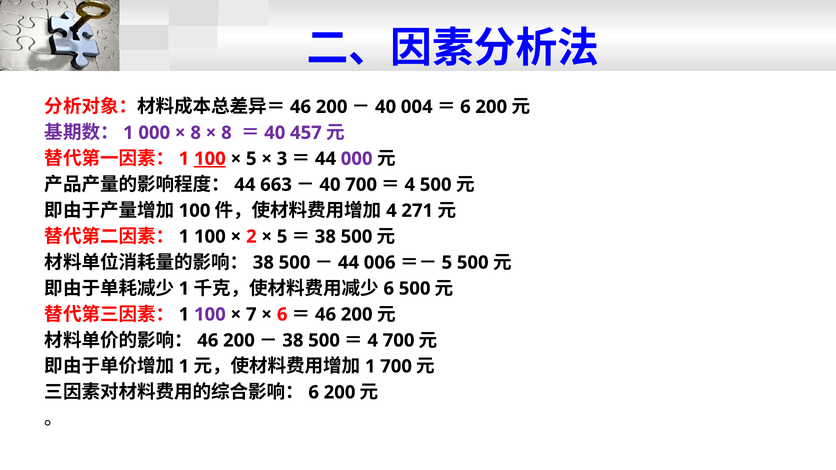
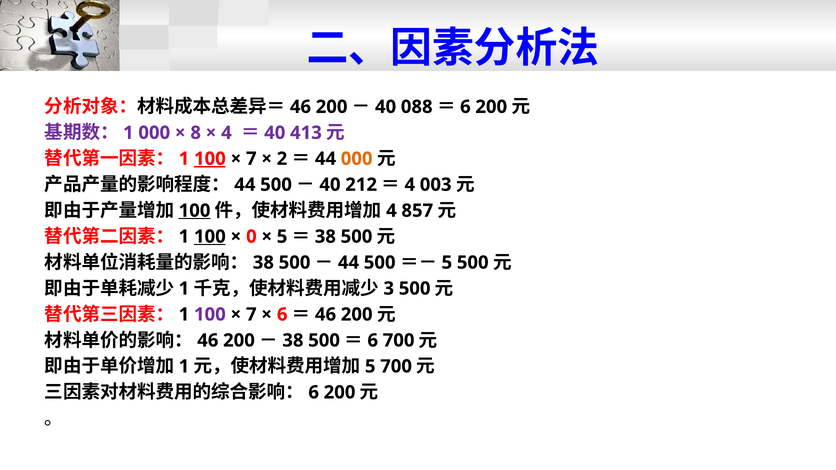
004: 004 -> 088 (417, 107)
8: 8 -> 4 (226, 133)
457: 457 -> 413 (306, 133)
5: 5 -> 7 (251, 159)
3: 3 -> 2 (282, 159)
000 colour: purple -> orange (357, 159)
663: 663 -> 500 (276, 185)
700: 700 -> 212 (361, 185)
500: 500 -> 003 (436, 185)
100 underline: none -> present (195, 211)
271: 271 -> 857 (417, 211)
100 underline: none -> present (210, 237)
2: 2 -> 0 (251, 237)
006: 006 -> 500 (380, 263)
6: 6 -> 3 (389, 289)
4: 4 -> 6 (373, 341)
1: 1 -> 5 (370, 367)
